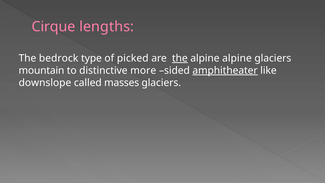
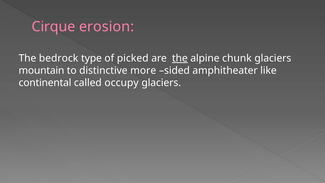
lengths: lengths -> erosion (107, 27)
alpine alpine: alpine -> chunk (237, 58)
amphitheater underline: present -> none (225, 70)
downslope: downslope -> continental (45, 83)
masses: masses -> occupy (122, 83)
